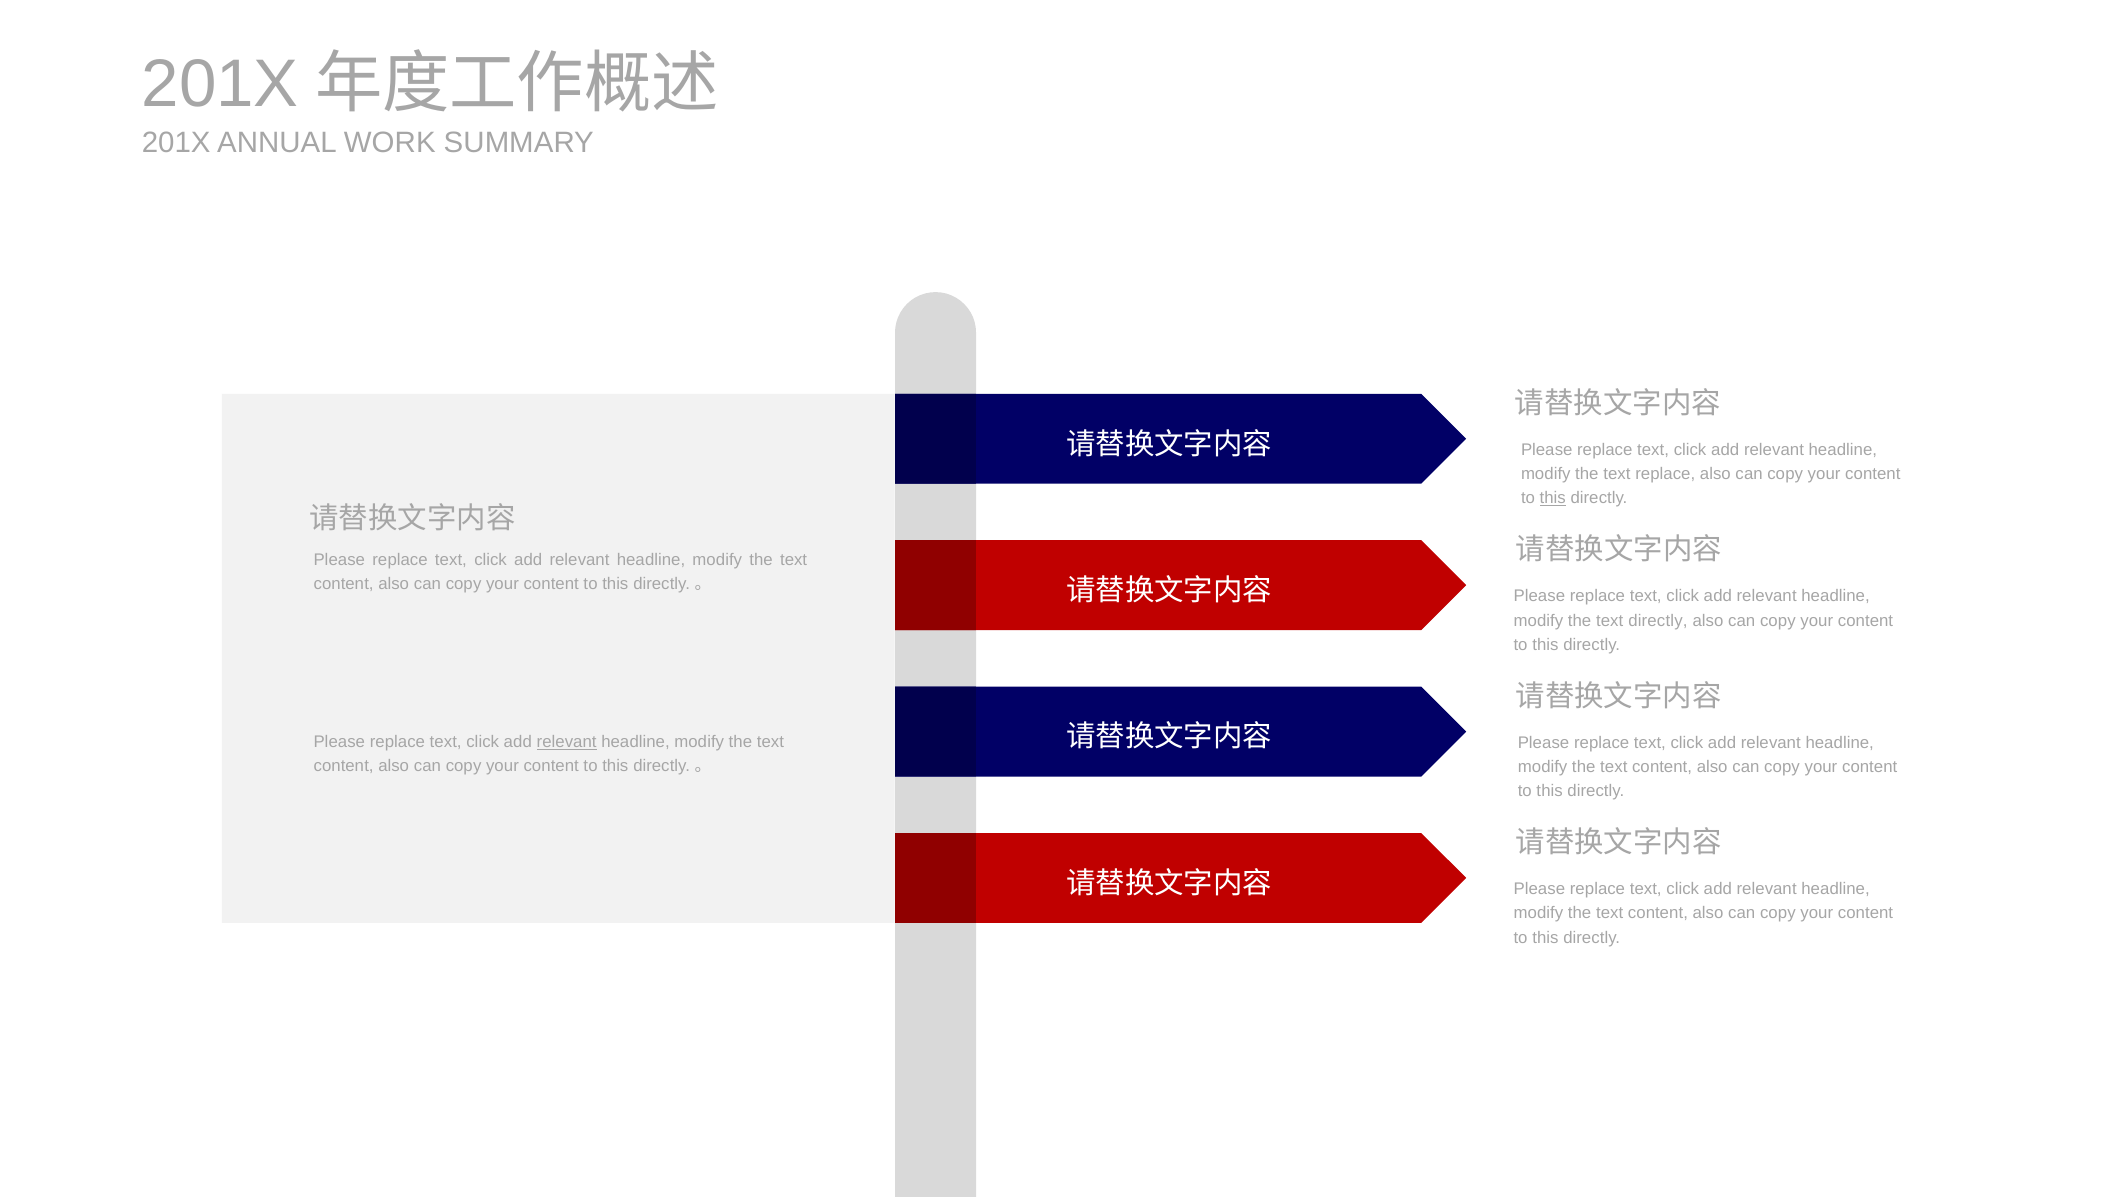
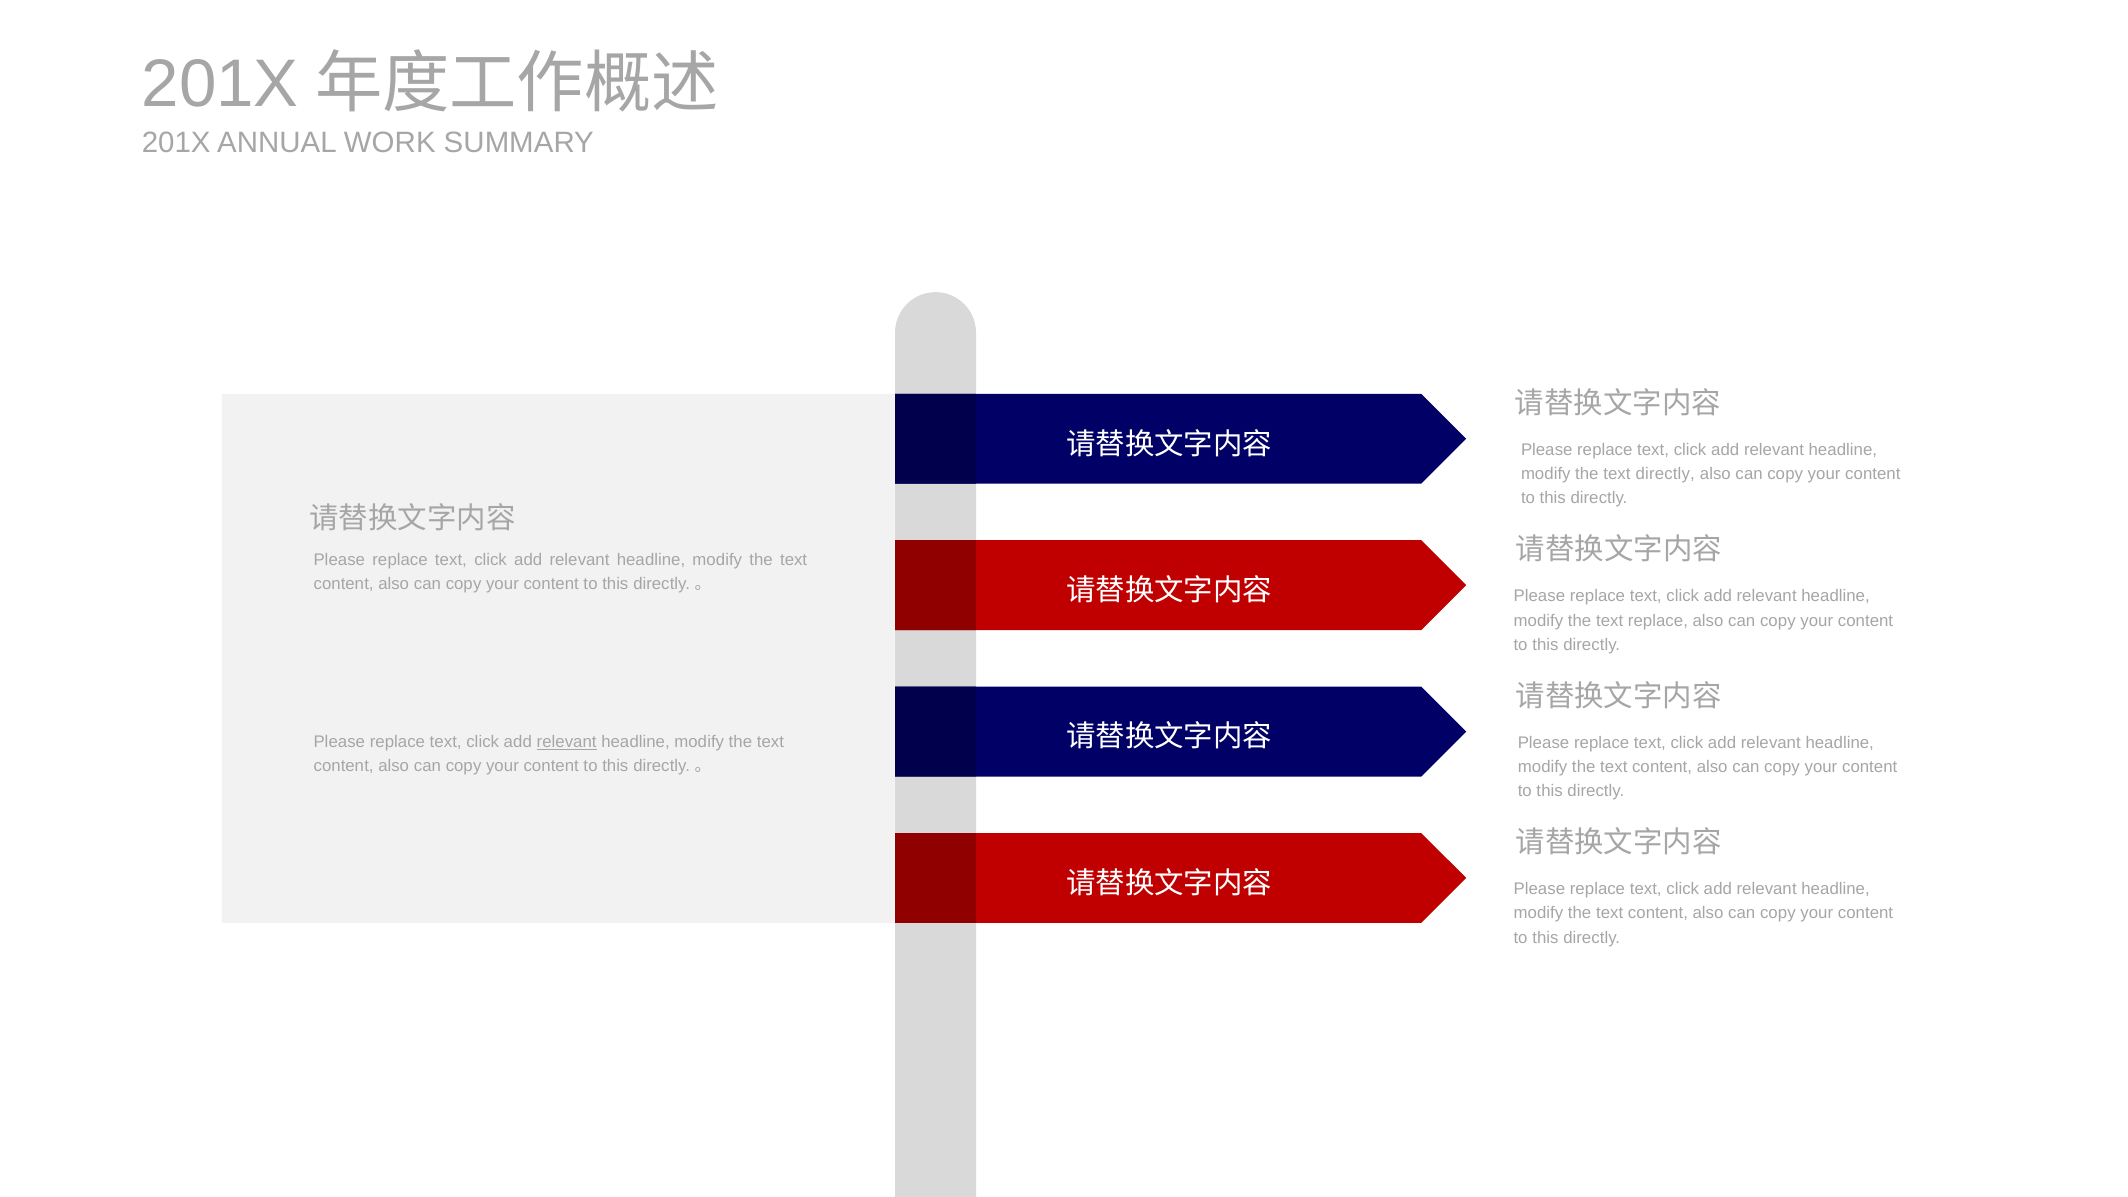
text replace: replace -> directly (1665, 474)
this underline: present -> none (1553, 498)
text directly: directly -> replace (1658, 621)
